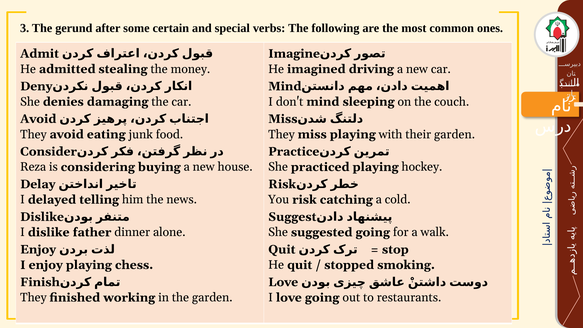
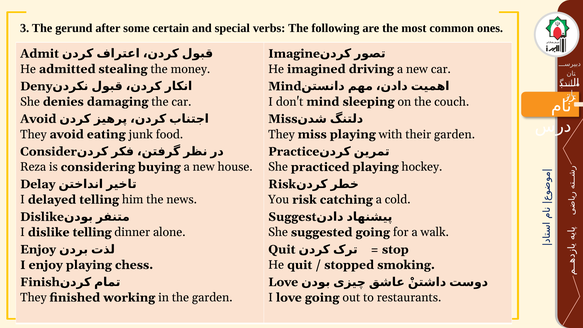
dislike father: father -> telling (92, 232)
